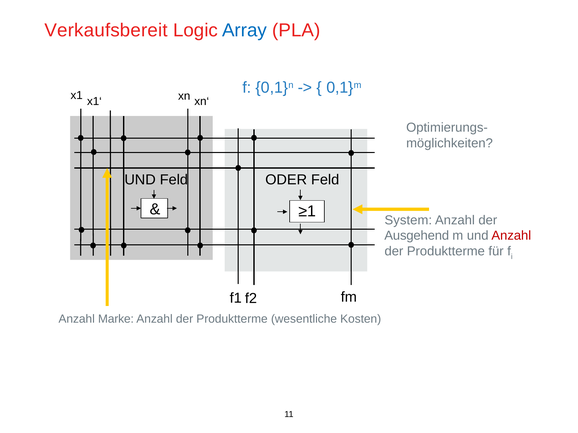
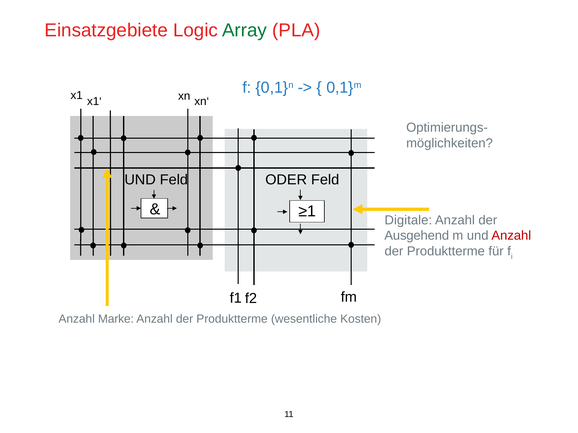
Verkaufsbereit: Verkaufsbereit -> Einsatzgebiete (106, 30)
Array colour: blue -> green (245, 30)
System: System -> Digitale (408, 220)
